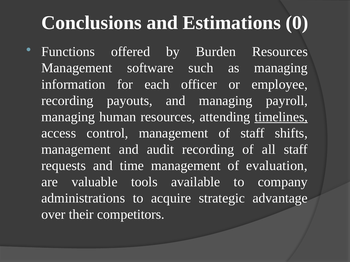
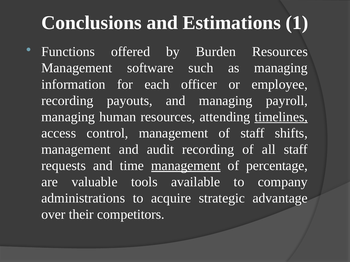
0: 0 -> 1 (297, 23)
management underline: none -> present (186, 166)
evaluation: evaluation -> percentage (277, 166)
